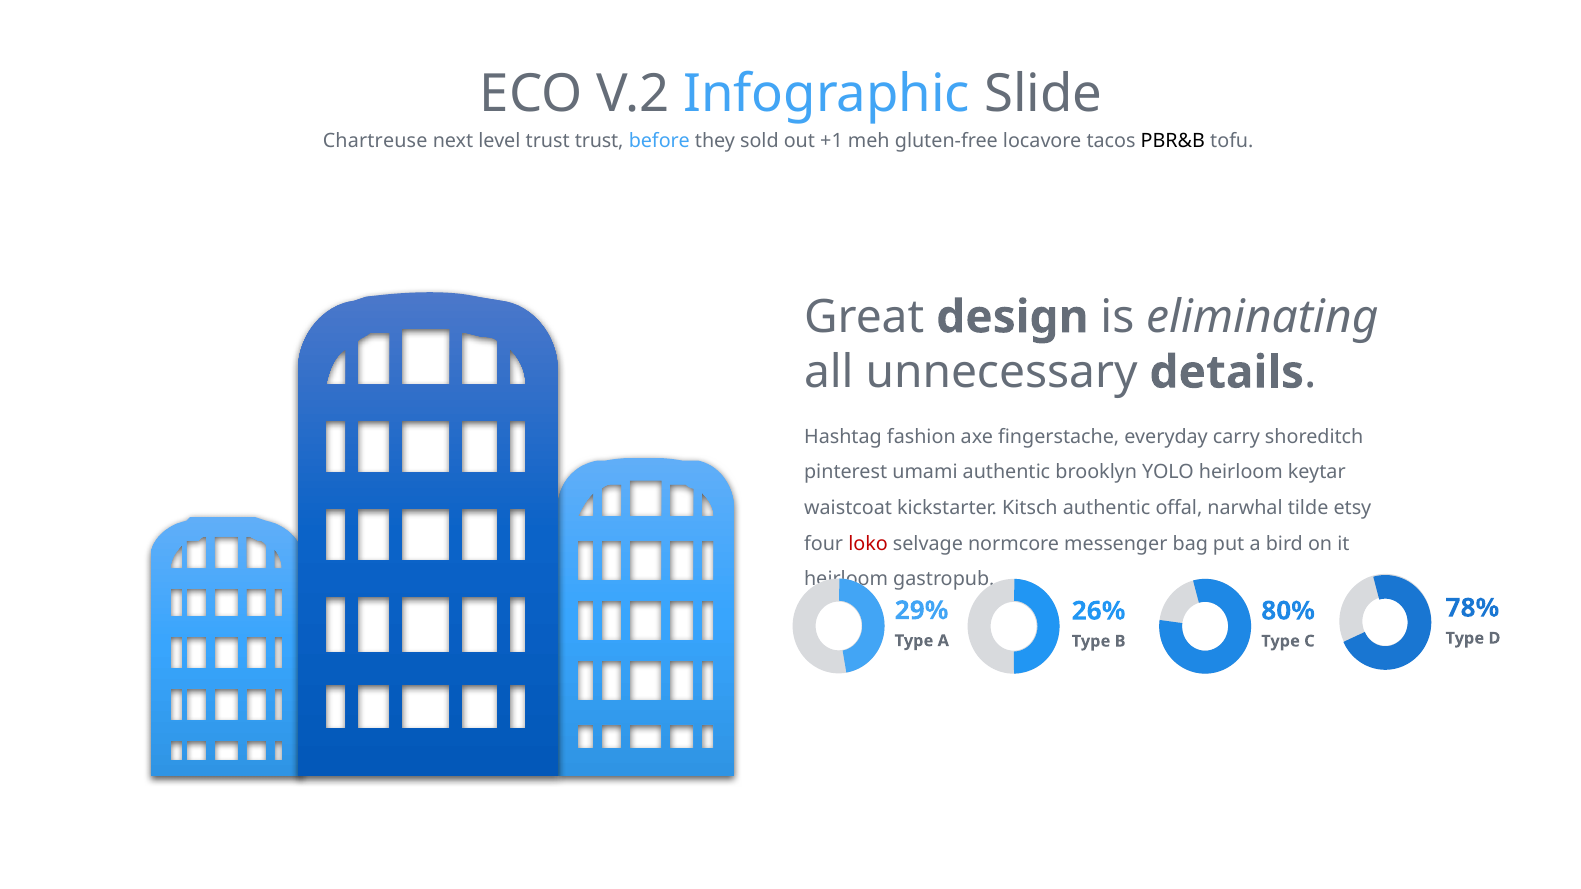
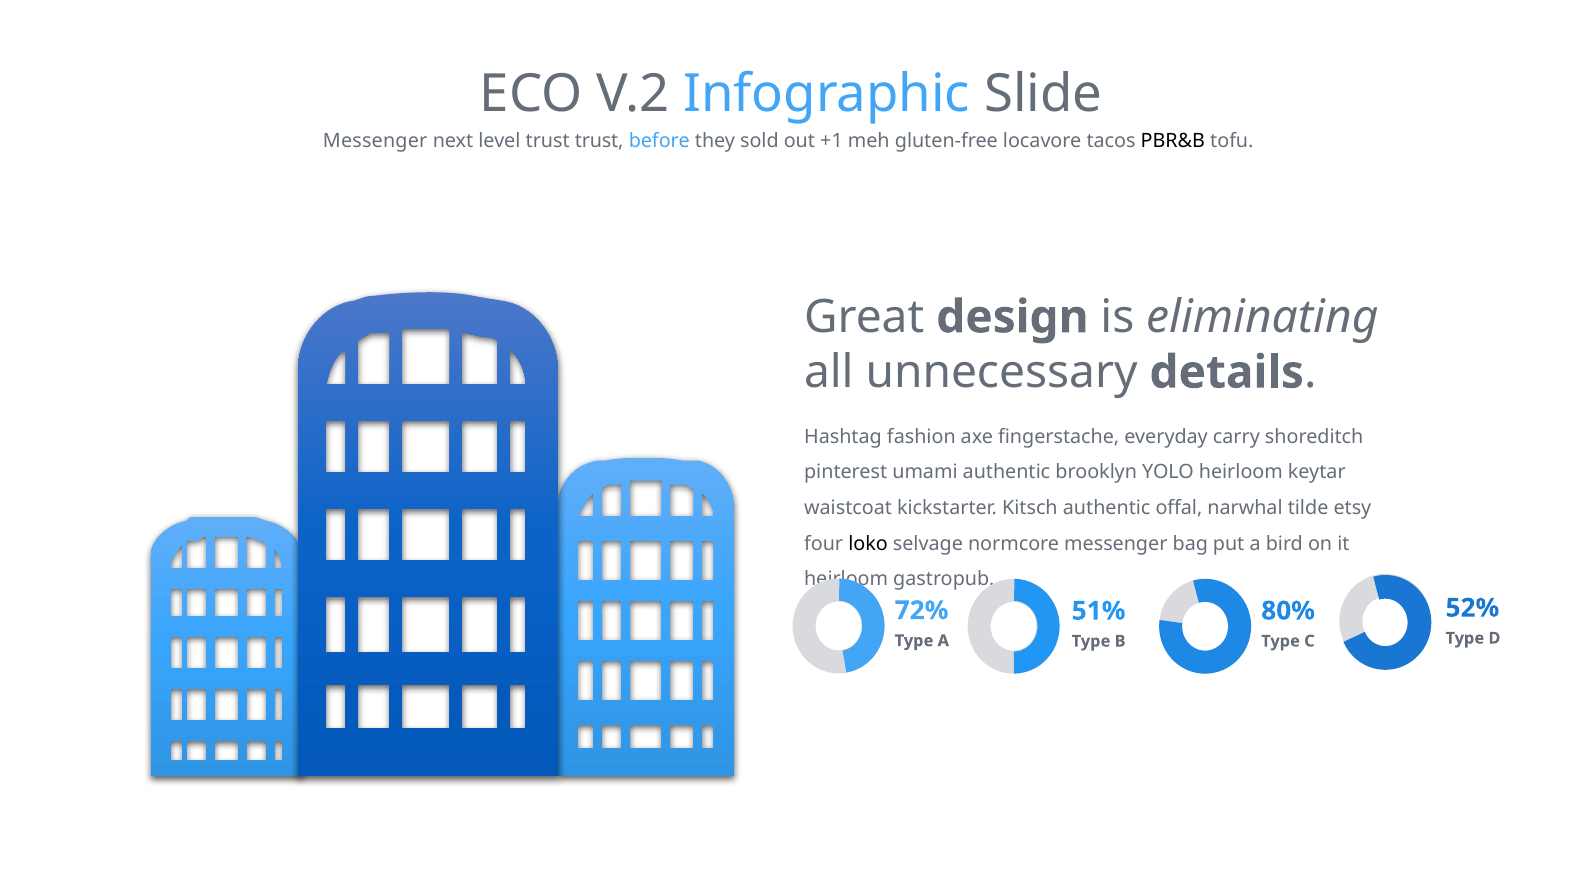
Chartreuse: Chartreuse -> Messenger (375, 141)
loko colour: red -> black (868, 544)
78%: 78% -> 52% (1472, 608)
29%: 29% -> 72% (922, 611)
26%: 26% -> 51% (1099, 611)
